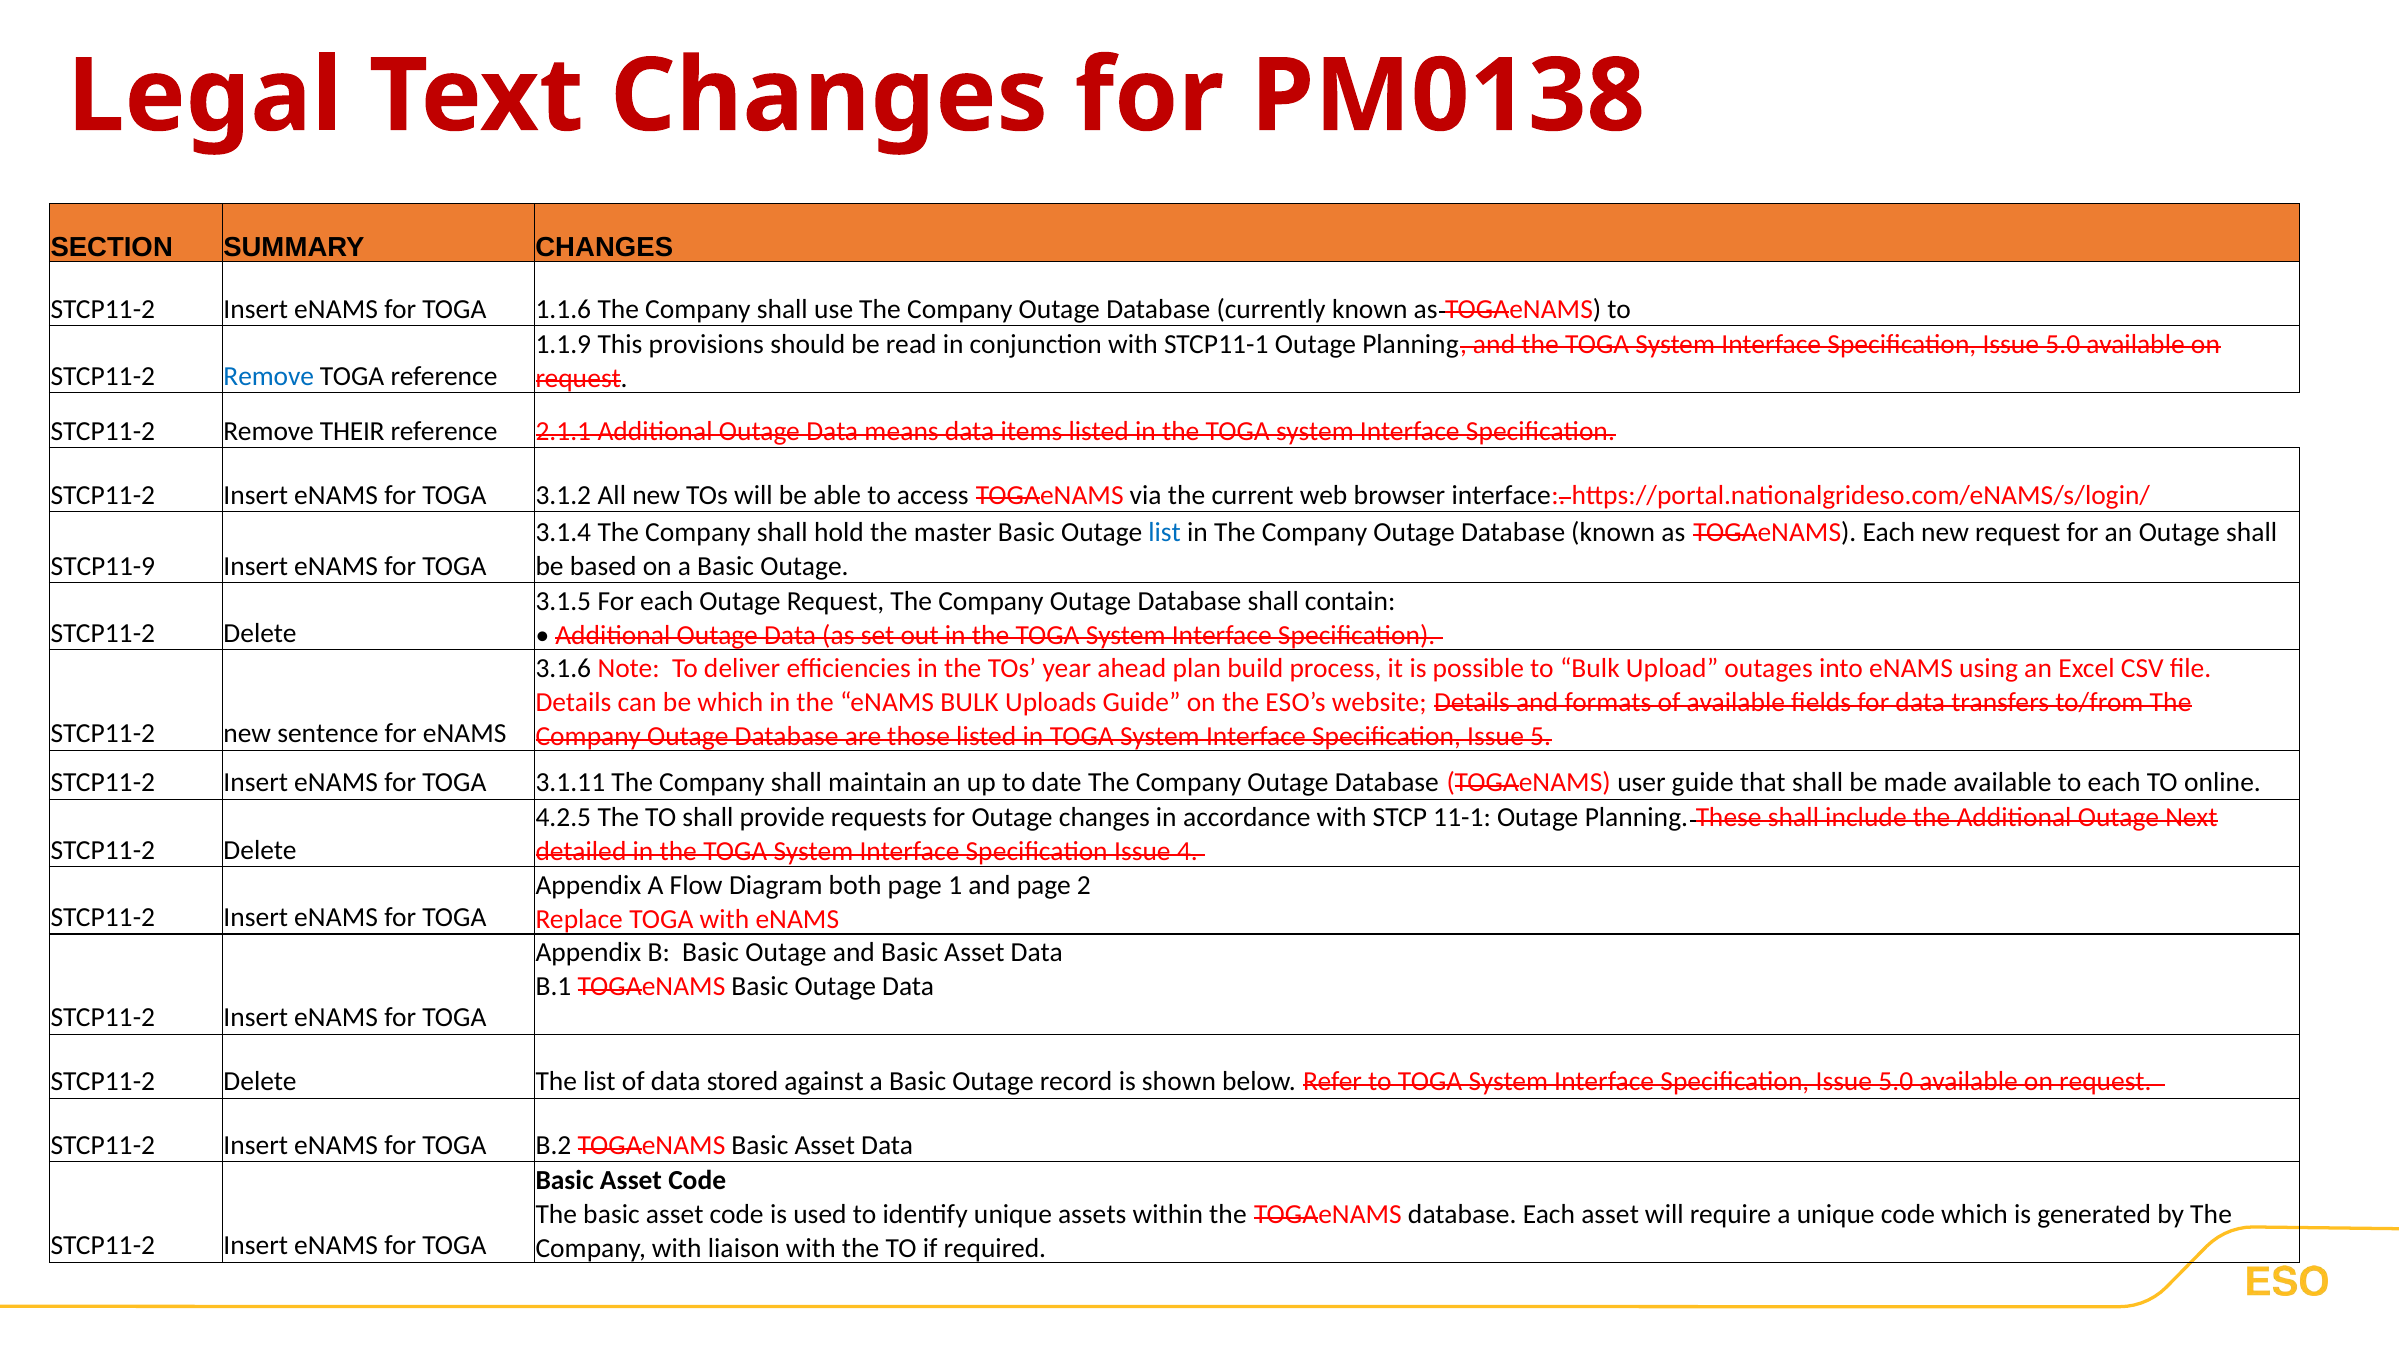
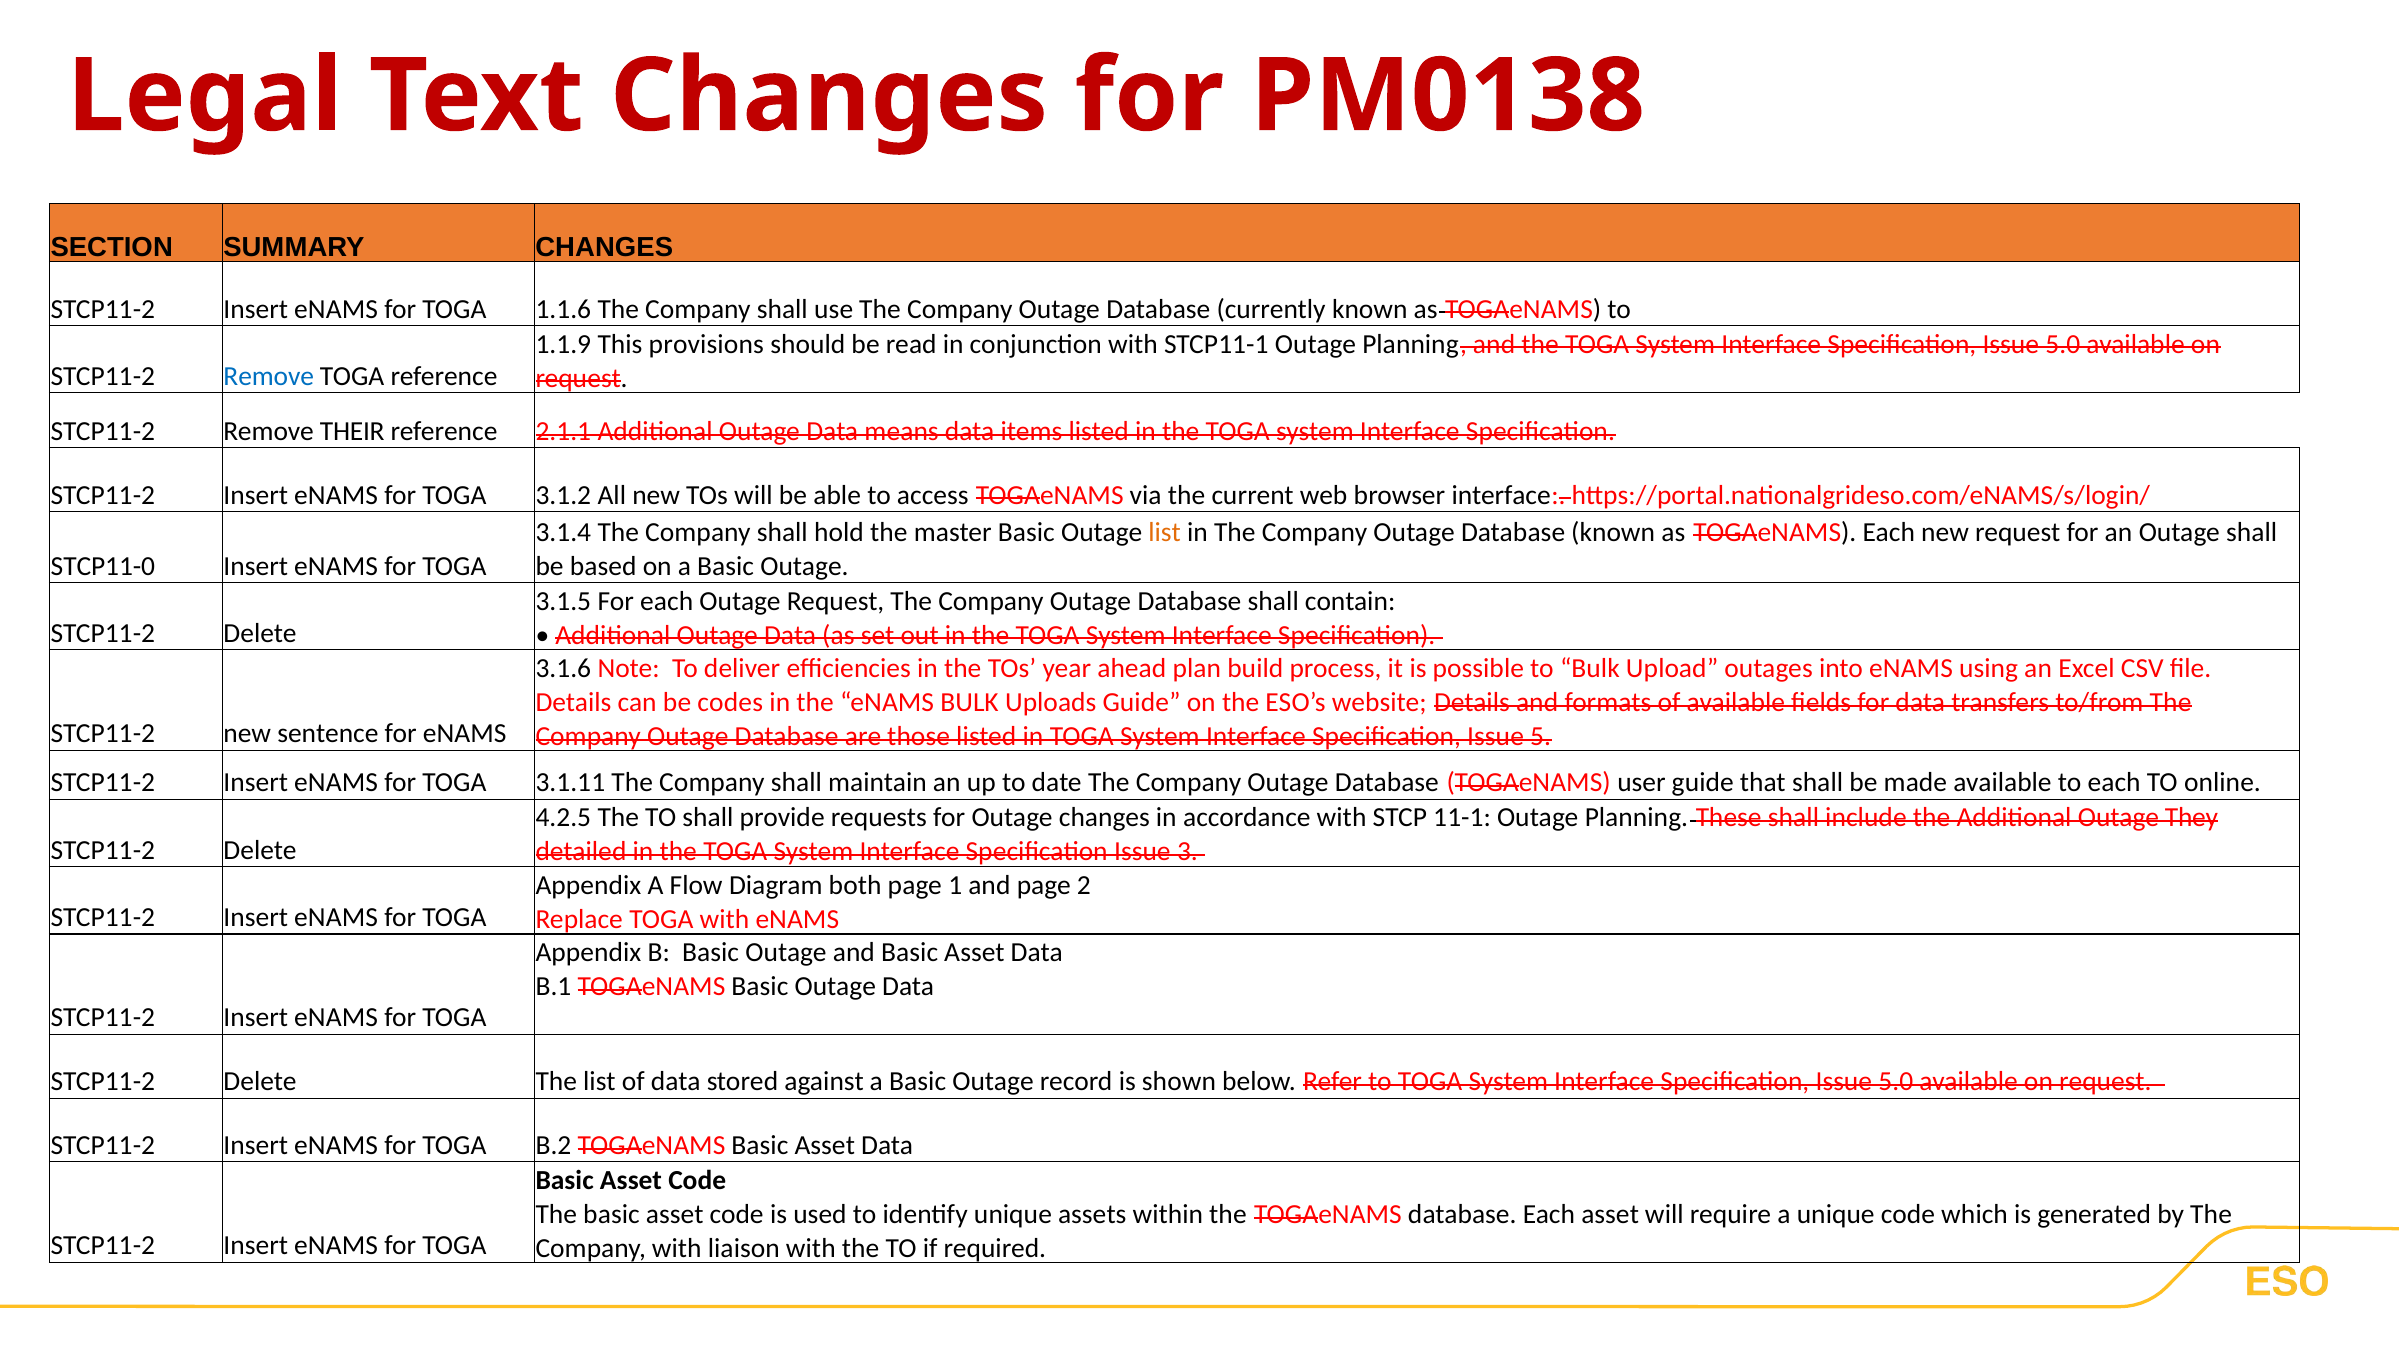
list colour: blue -> orange (1165, 532)
STCP11-9: STCP11-9 -> STCP11-0 (103, 566)
be which: which -> codes (730, 702)
Next: Next -> They (2191, 818)
4: 4 -> 3 (1187, 851)
